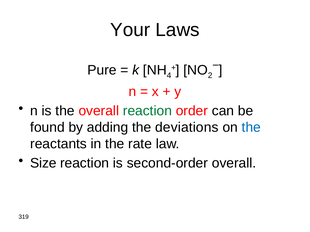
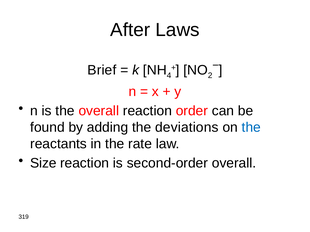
Your: Your -> After (130, 30)
Pure: Pure -> Brief (102, 70)
reaction colour: green -> black (147, 111)
